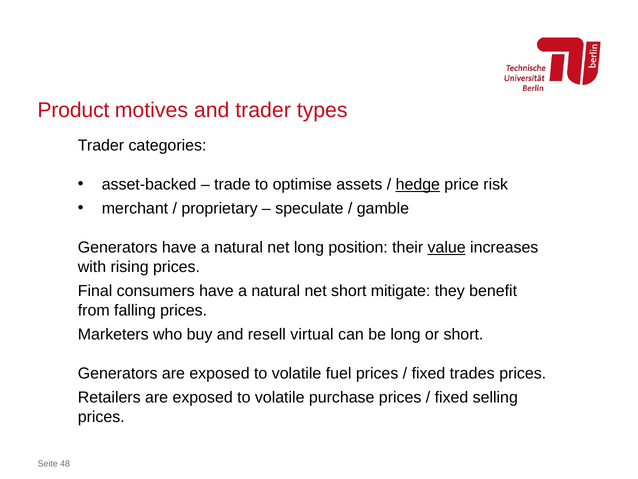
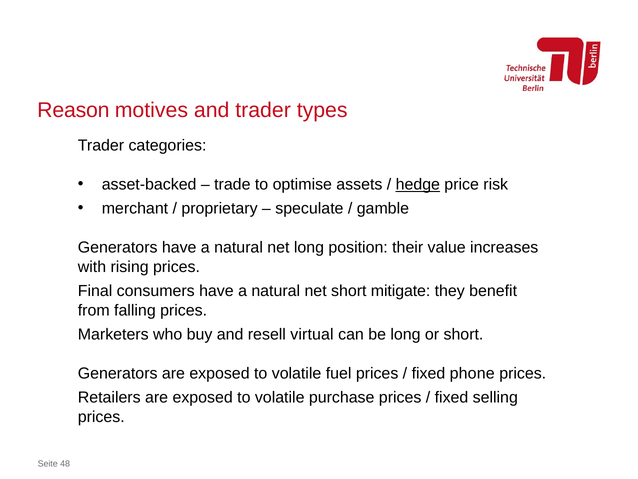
Product: Product -> Reason (73, 110)
value underline: present -> none (447, 247)
trades: trades -> phone (472, 373)
